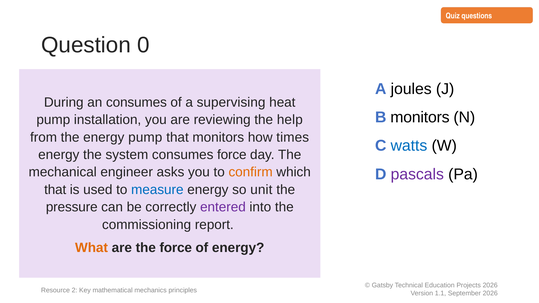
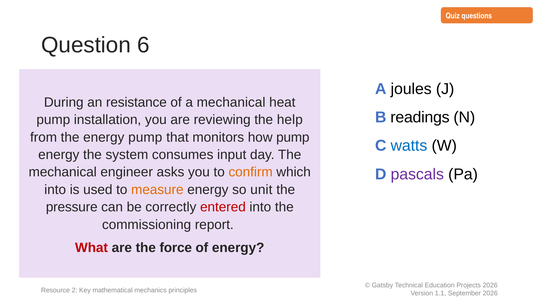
0: 0 -> 6 (143, 45)
an consumes: consumes -> resistance (136, 102)
a supervising: supervising -> mechanical (231, 102)
B monitors: monitors -> readings (420, 117)
how times: times -> pump (293, 137)
consumes force: force -> input (232, 155)
that: that -> into (55, 190)
measure colour: blue -> orange (157, 190)
entered colour: purple -> red (223, 207)
What colour: orange -> red (92, 248)
